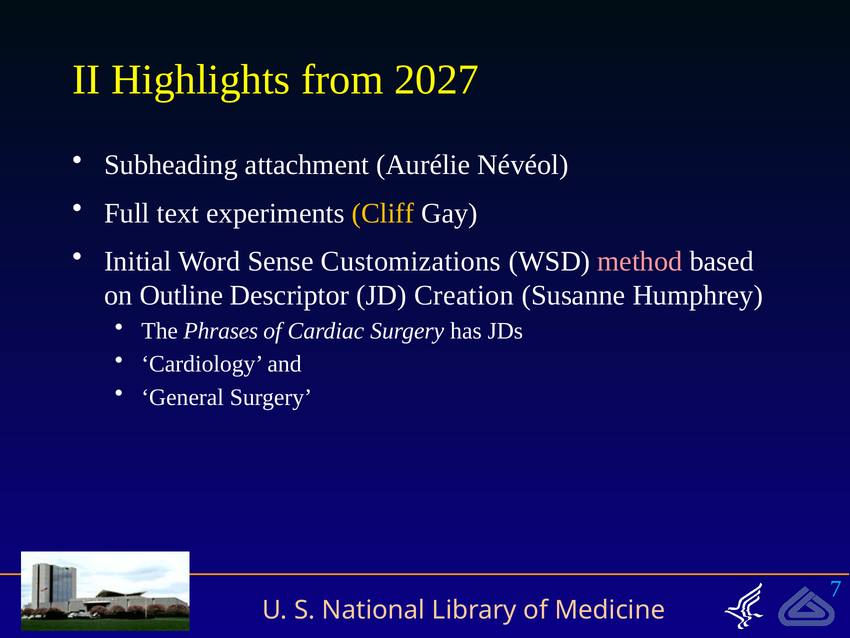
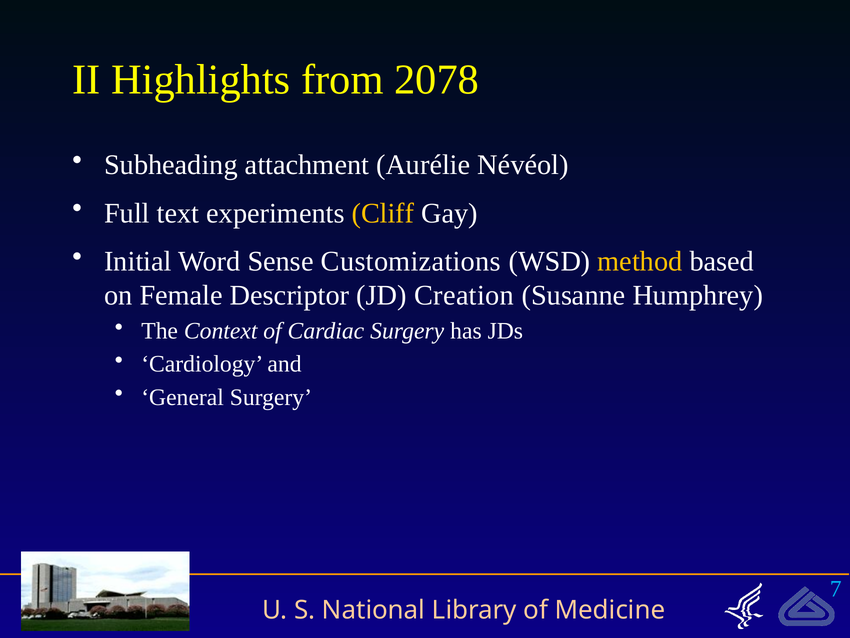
2027: 2027 -> 2078 (437, 79)
method colour: pink -> yellow (640, 261)
Outline: Outline -> Female (181, 295)
Phrases: Phrases -> Context (221, 331)
